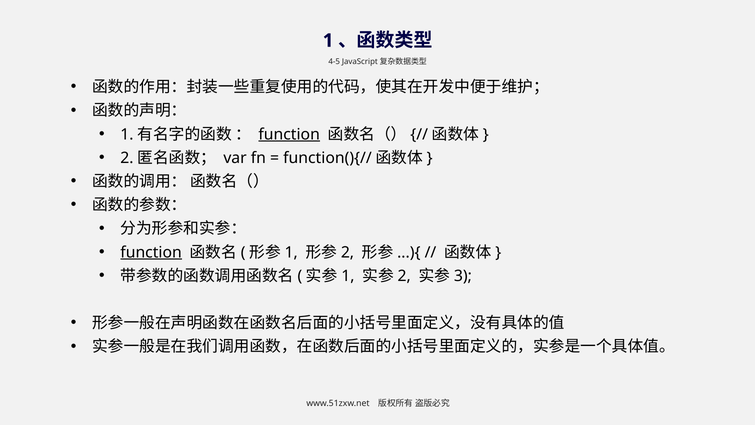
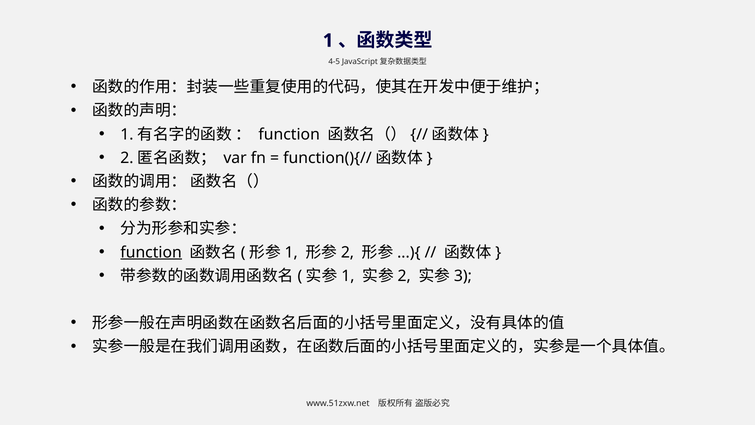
function underline: present -> none (289, 134)
